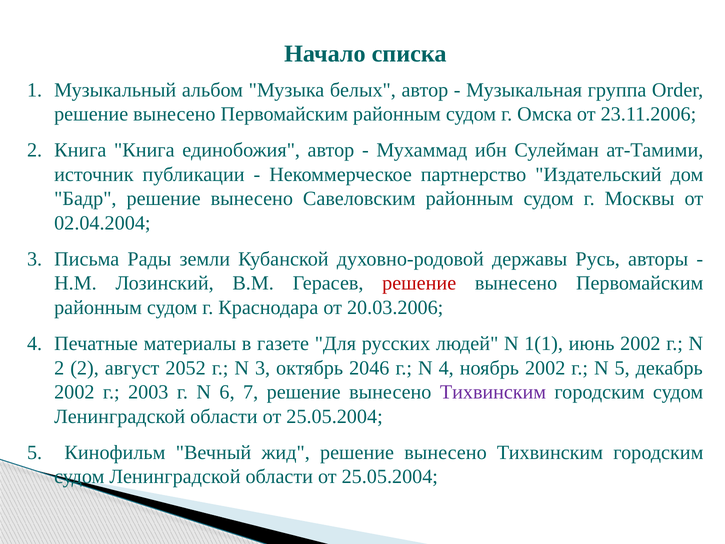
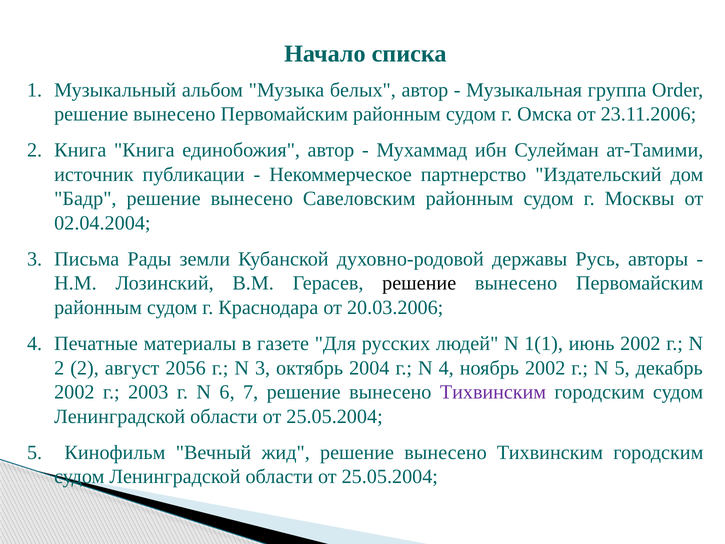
решение colour: red -> black (419, 283)
2052: 2052 -> 2056 (186, 368)
2046: 2046 -> 2004 (369, 368)
